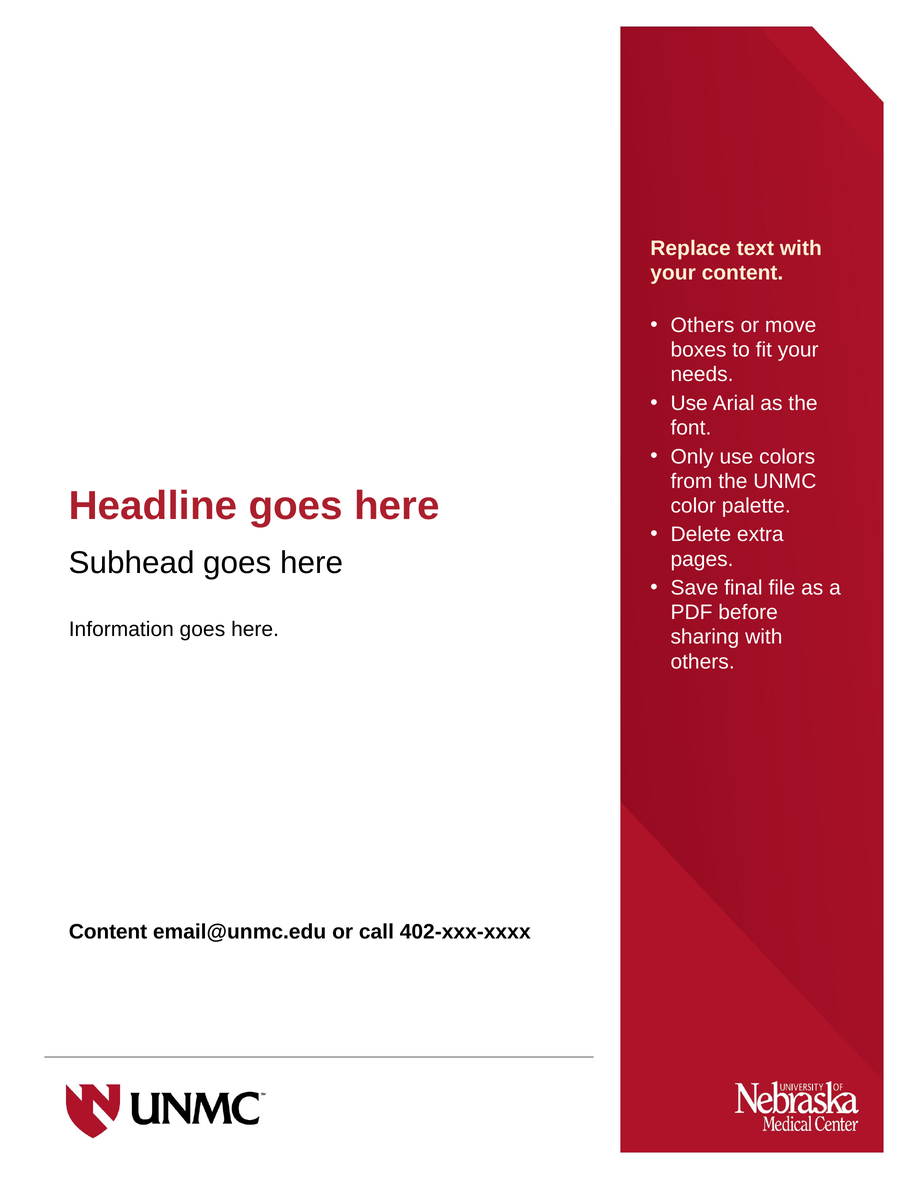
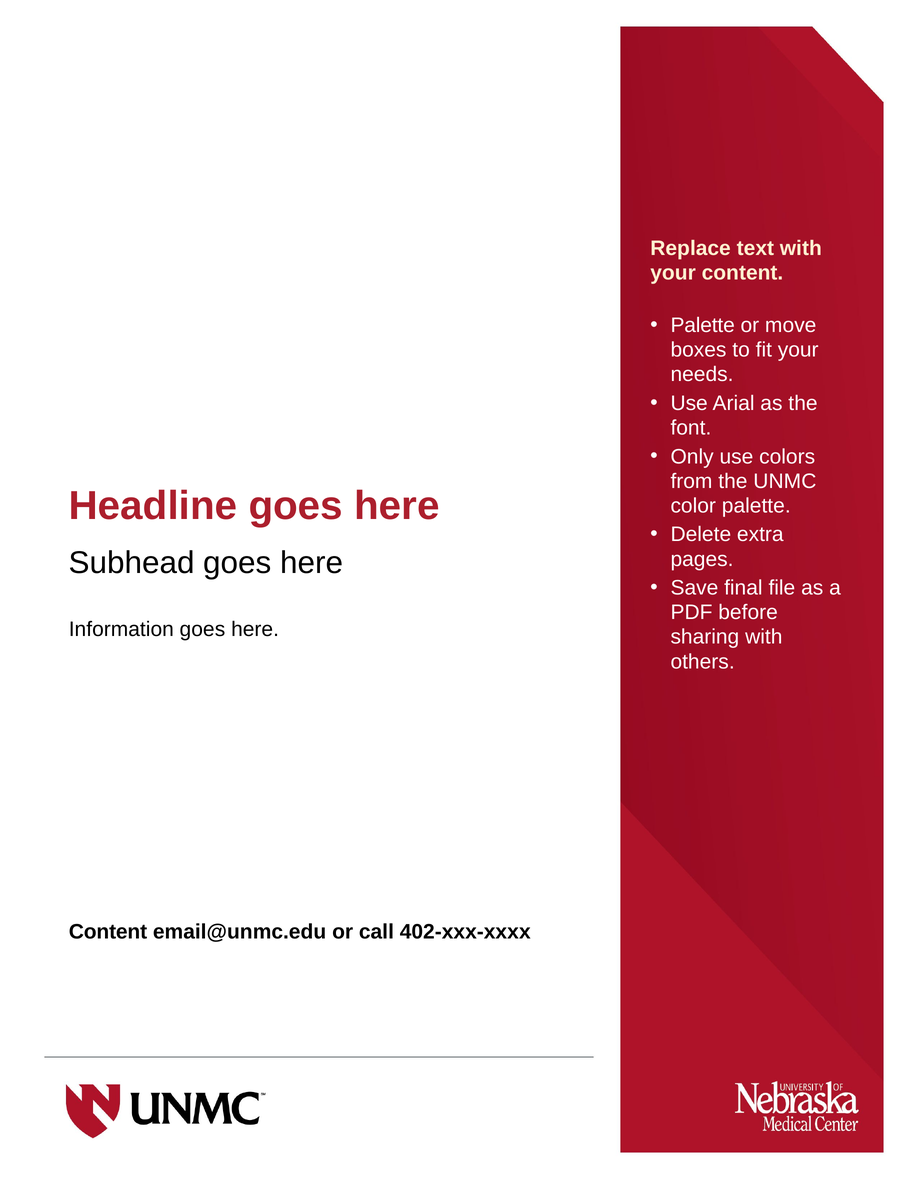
Others: Others -> Palette (703, 326)
